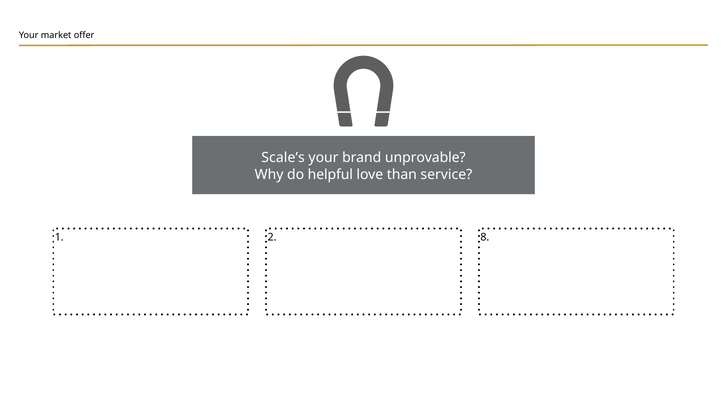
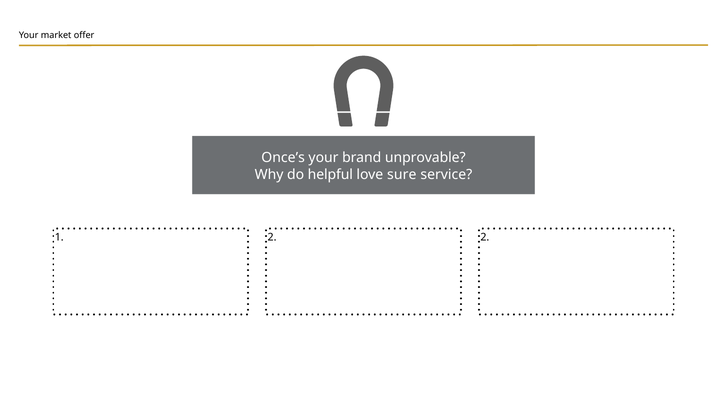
Scale’s: Scale’s -> Once’s (283, 158)
than: than -> sure (402, 174)
2 8: 8 -> 2 (485, 237)
